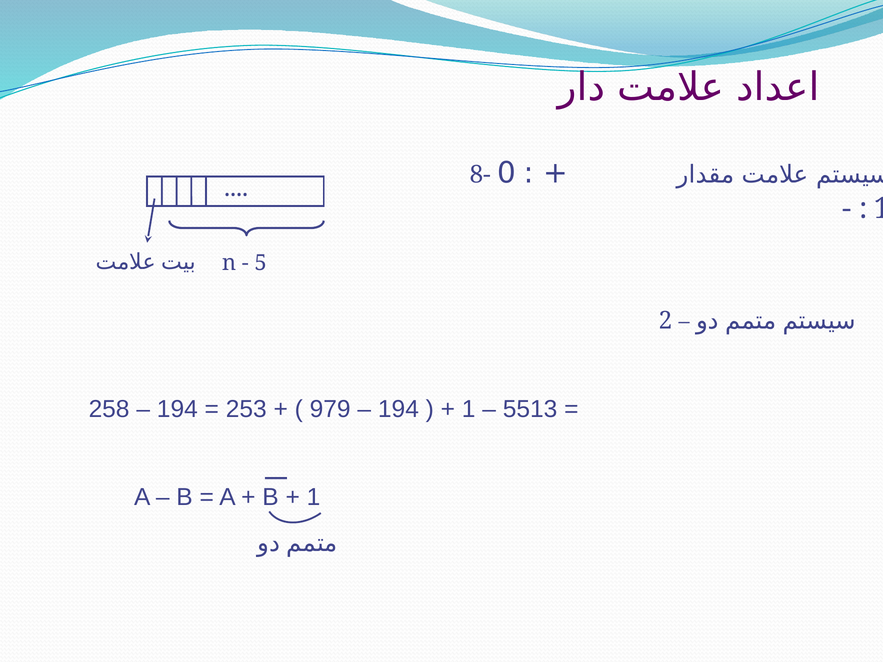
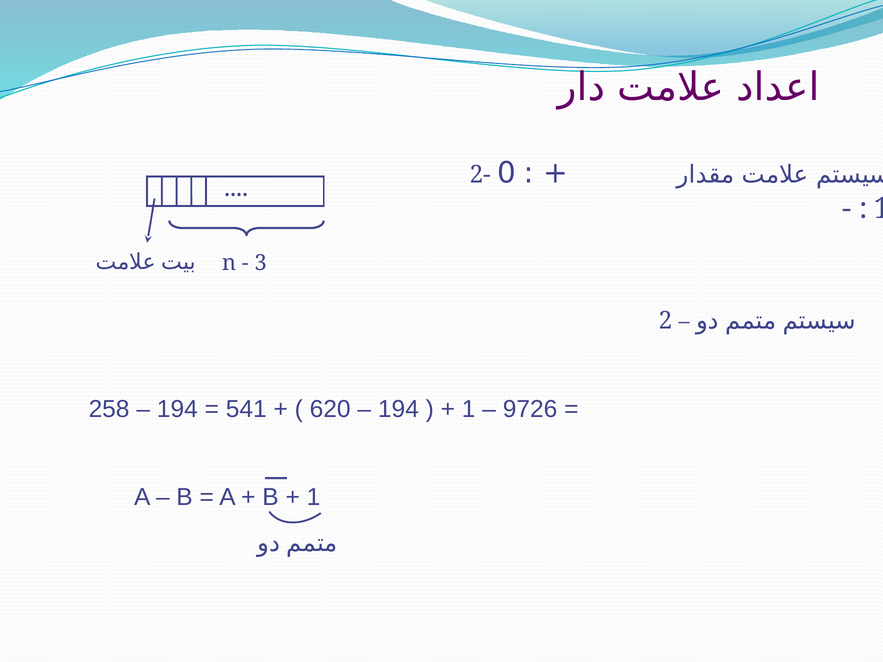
8-: 8- -> 2- (480, 175)
5: 5 -> 3 (261, 263)
253: 253 -> 541 (246, 409)
979: 979 -> 620 (330, 409)
5513: 5513 -> 9726 (530, 409)
